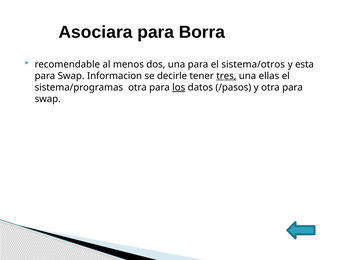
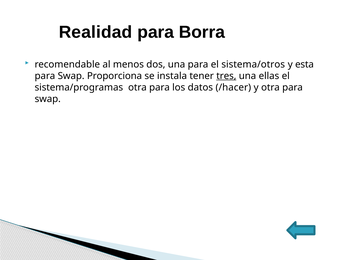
Asociara: Asociara -> Realidad (95, 32)
Informacion: Informacion -> Proporciona (115, 76)
decirle: decirle -> instala (172, 76)
los underline: present -> none (179, 88)
/pasos: /pasos -> /hacer (233, 88)
